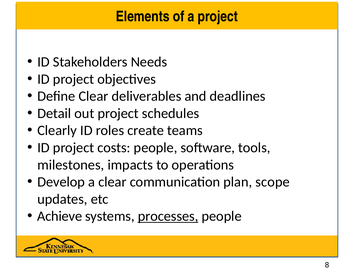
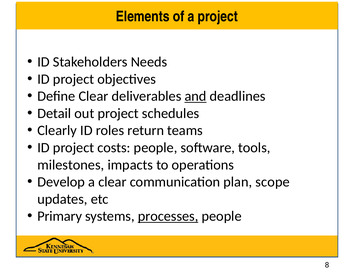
and underline: none -> present (196, 96)
create: create -> return (146, 131)
Achieve: Achieve -> Primary (60, 217)
